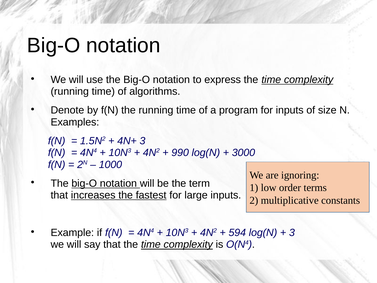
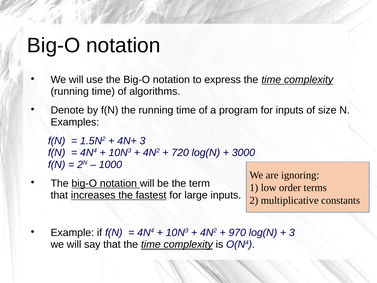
990: 990 -> 720 (180, 153)
594: 594 -> 970 (237, 232)
